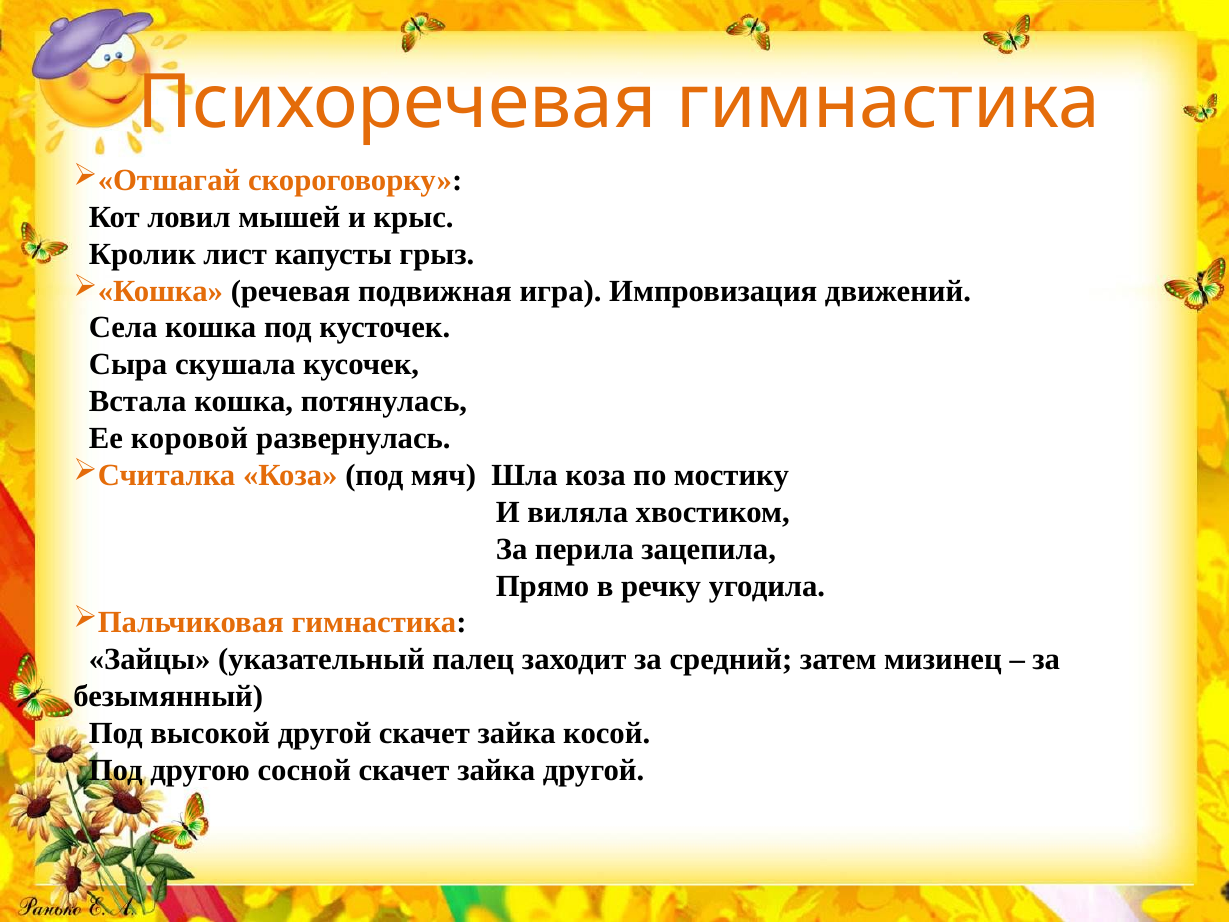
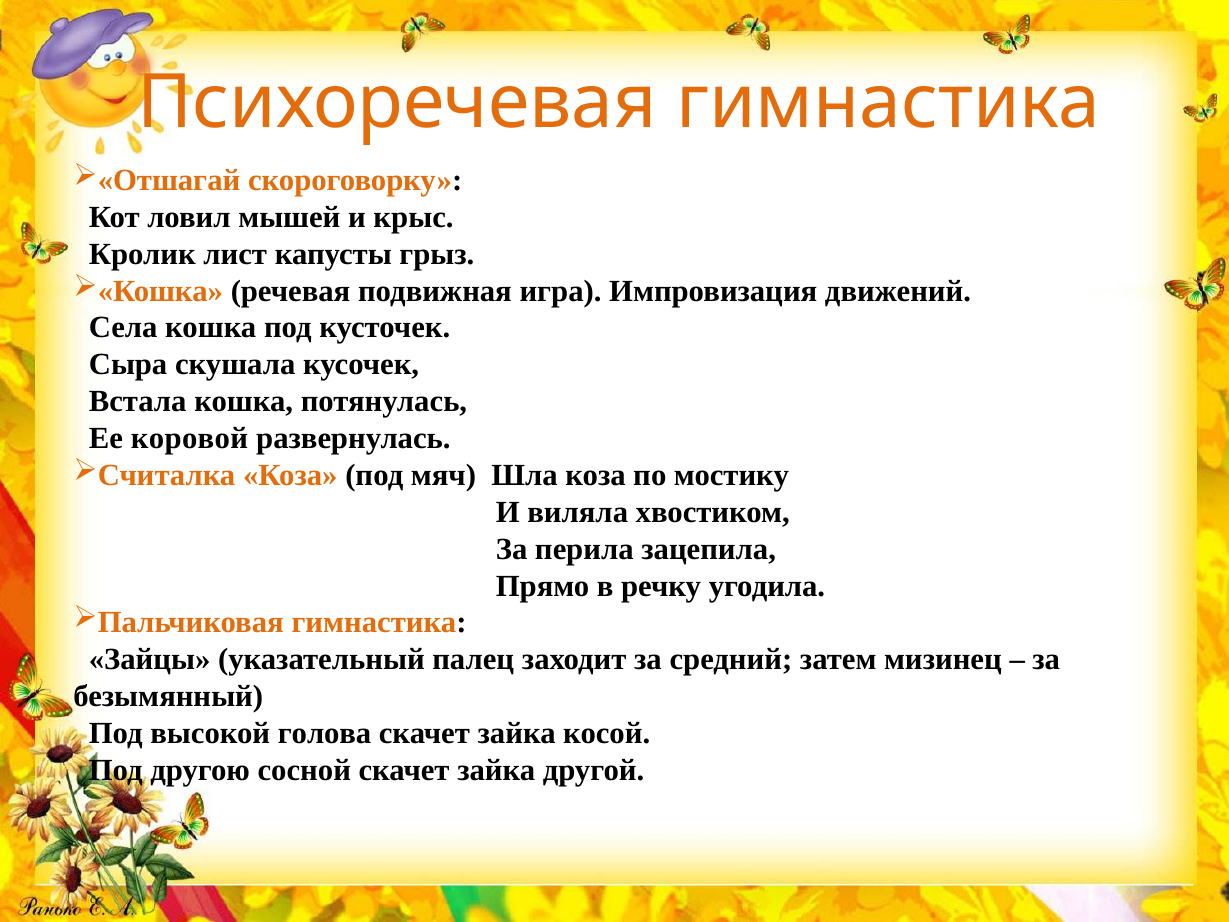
высокой другой: другой -> голова (325, 733)
